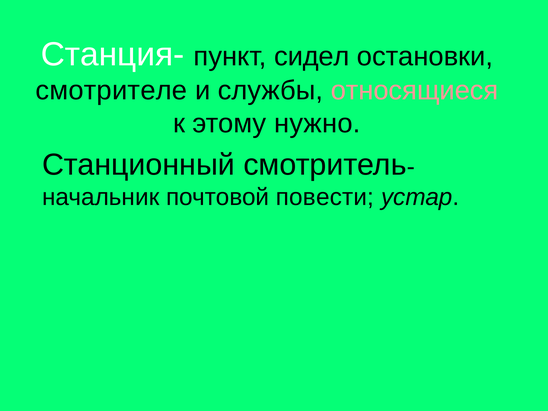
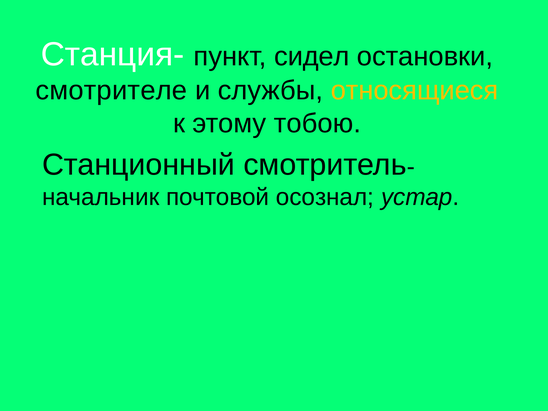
относящиеся colour: pink -> yellow (415, 91)
нужно: нужно -> тобою (317, 123)
повести: повести -> осознал (325, 197)
